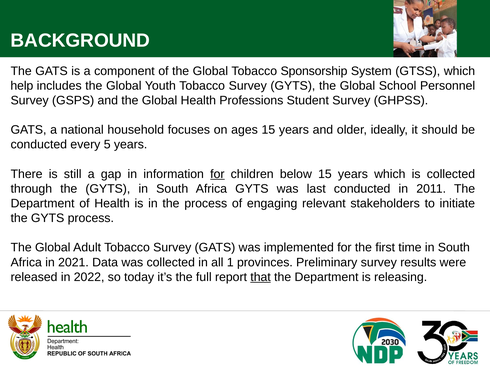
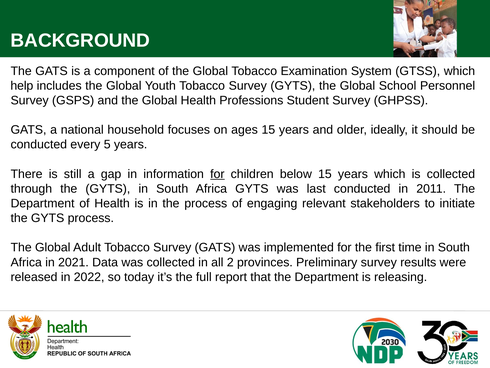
Sponsorship: Sponsorship -> Examination (314, 71)
1: 1 -> 2 (230, 262)
that underline: present -> none (261, 277)
